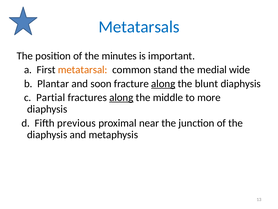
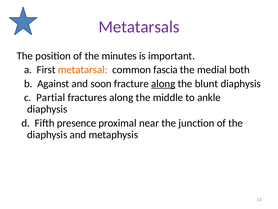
Metatarsals colour: blue -> purple (139, 27)
stand: stand -> fascia (166, 70)
wide: wide -> both (240, 70)
Plantar: Plantar -> Against (53, 83)
along underline: present -> none (121, 97)
more: more -> ankle (209, 97)
previous: previous -> presence (77, 123)
